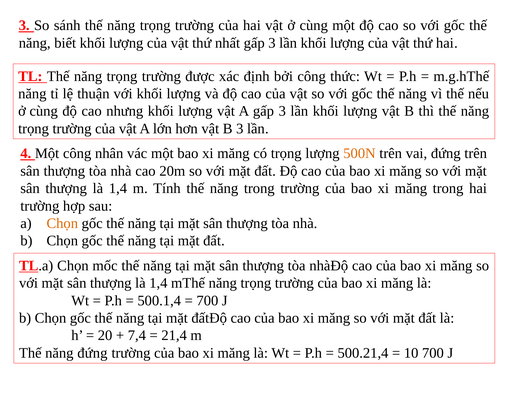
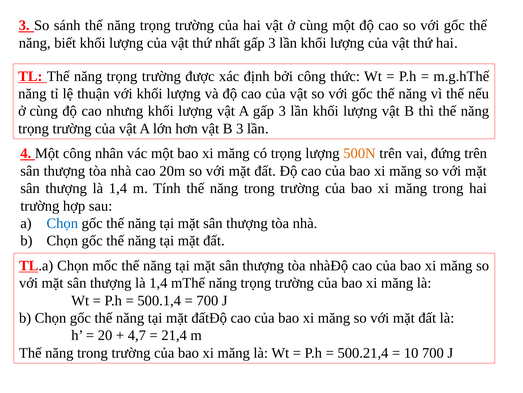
Chọn colour: orange -> blue (62, 223)
7,4: 7,4 -> 4,7 (137, 335)
đứng: đứng -> trong (92, 352)
